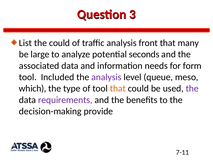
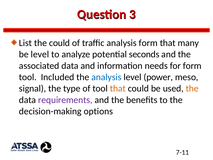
analysis front: front -> form (148, 43)
be large: large -> level (40, 54)
analysis colour: purple -> blue (106, 77)
queue: queue -> power (158, 77)
which: which -> signal (33, 88)
the colour: purple -> orange (192, 88)
provide: provide -> options (98, 111)
